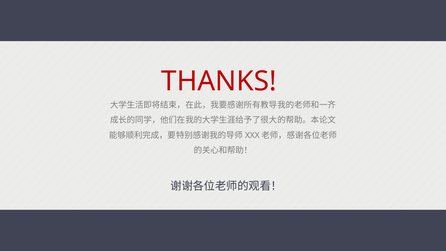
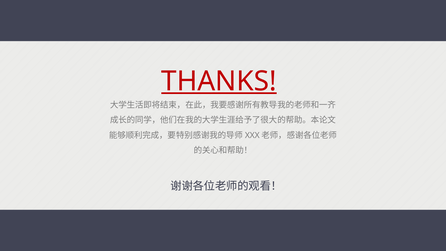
THANKS underline: none -> present (219, 81)
